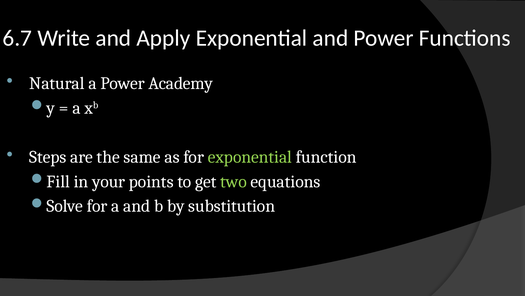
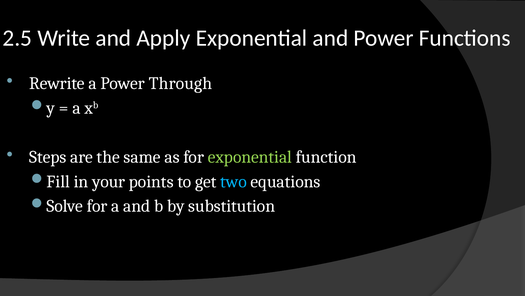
6.7: 6.7 -> 2.5 (17, 38)
Natural: Natural -> Rewrite (57, 83)
Academy: Academy -> Through (181, 83)
two colour: light green -> light blue (234, 181)
